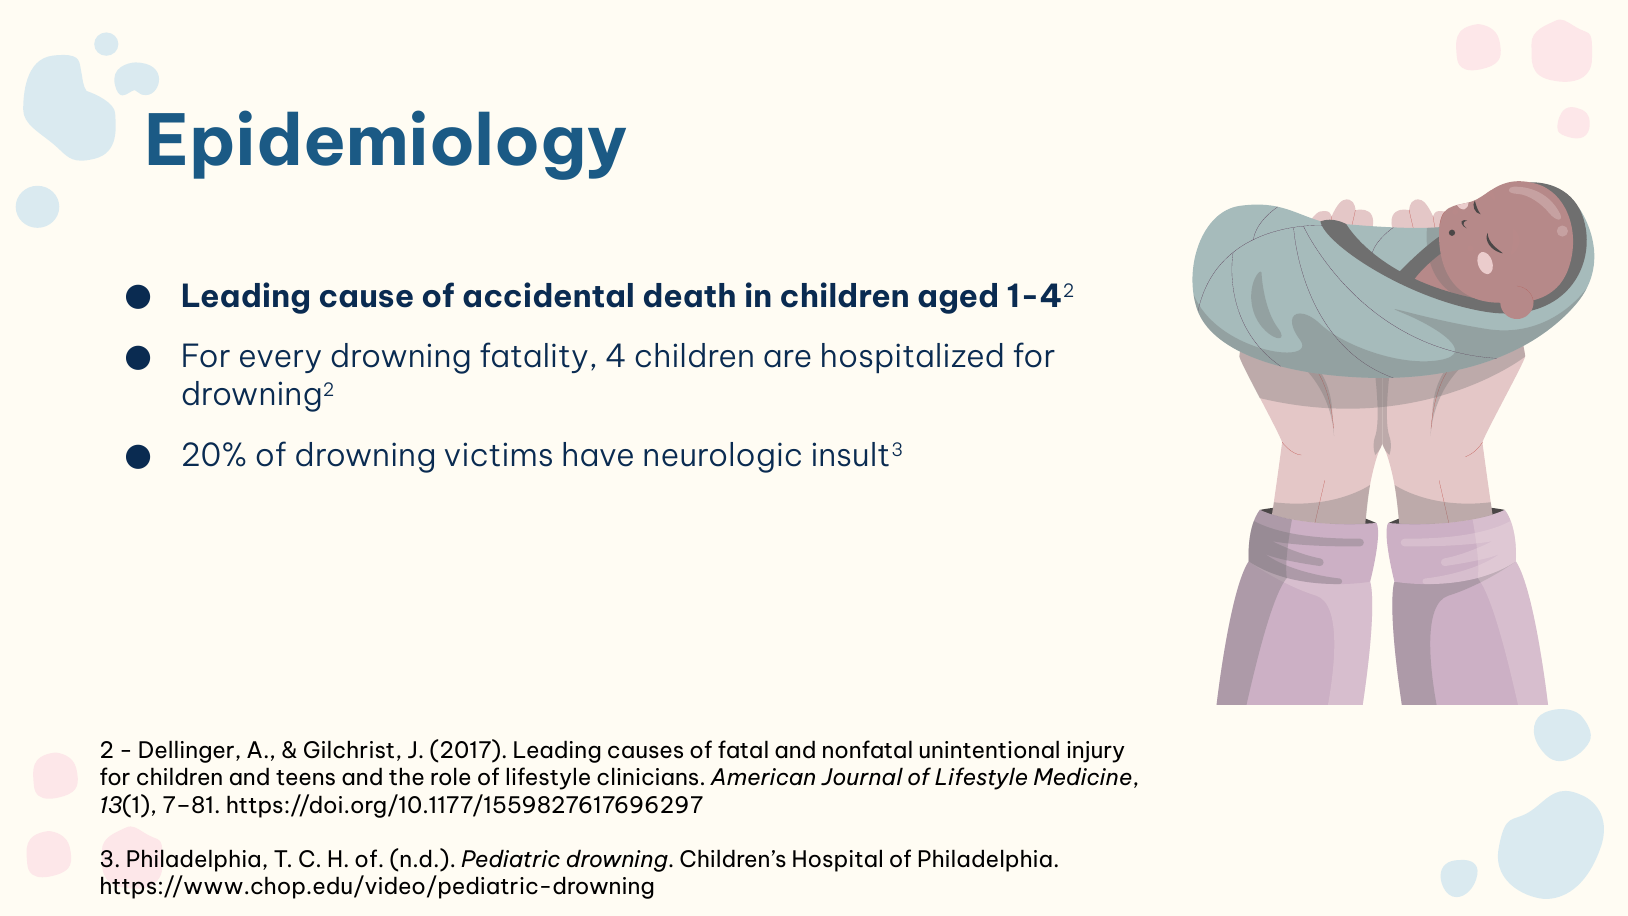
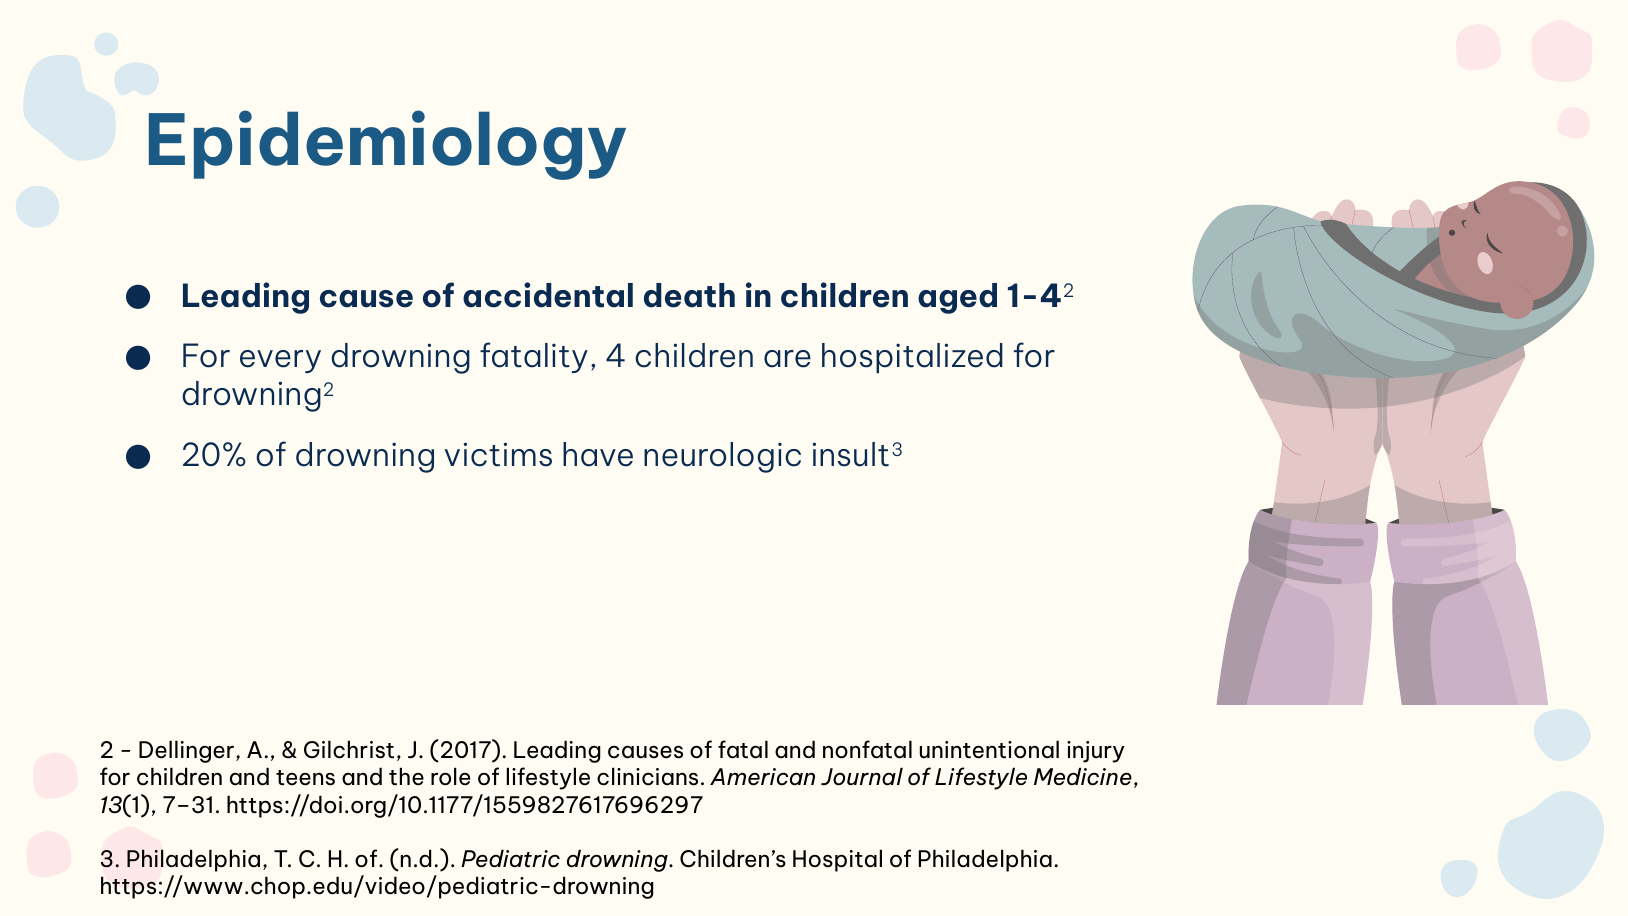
7–81: 7–81 -> 7–31 (192, 805)
